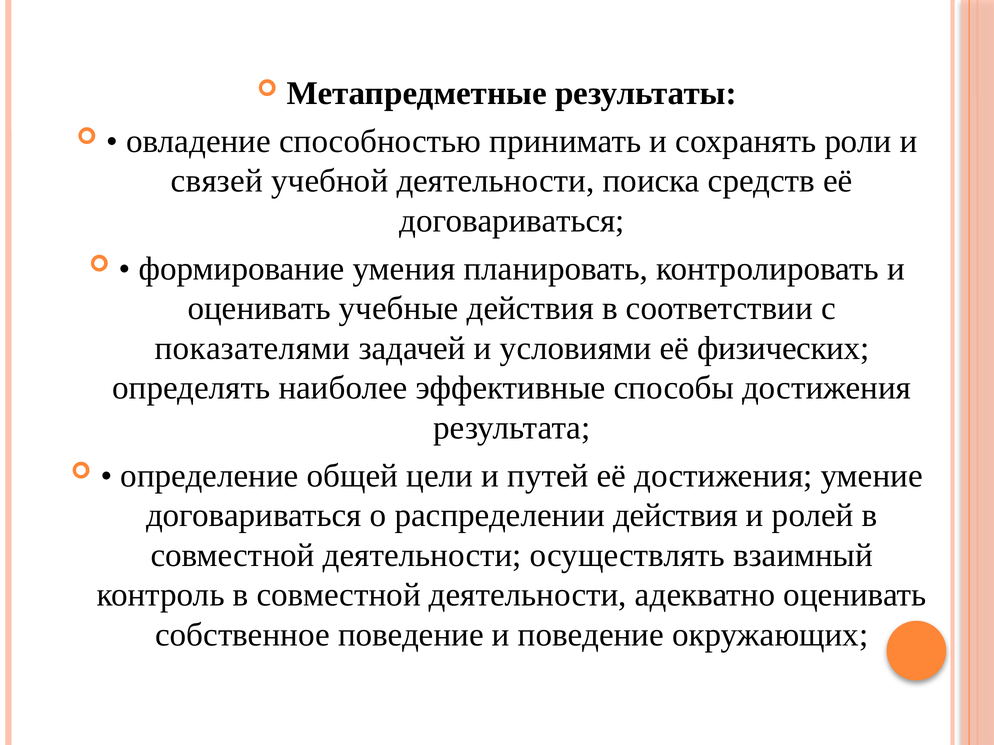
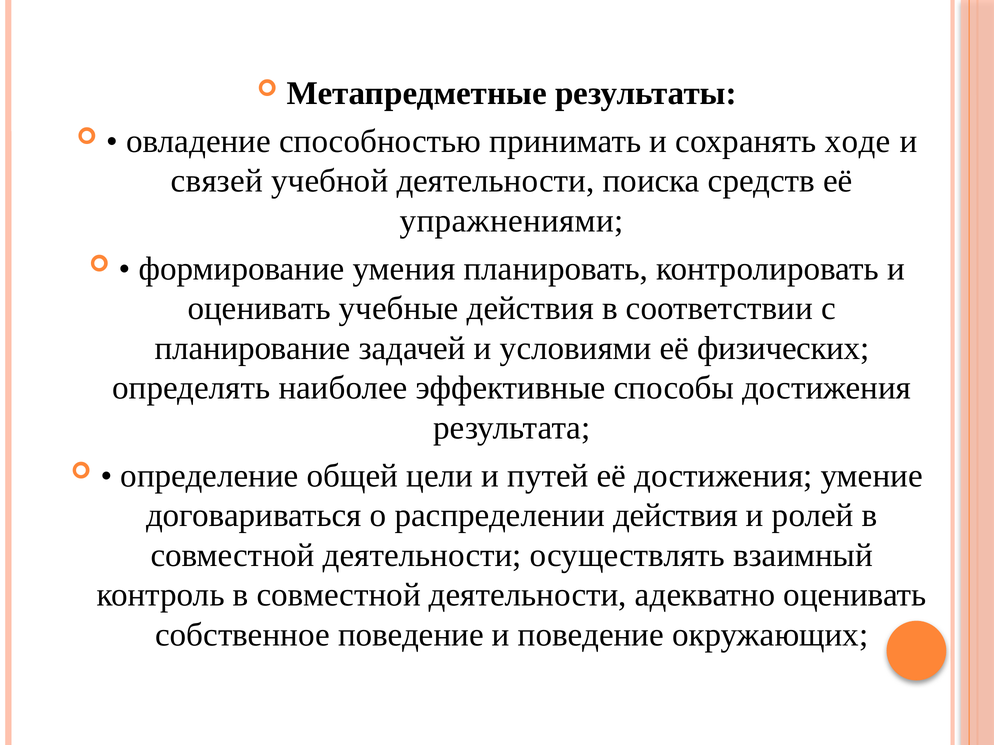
роли: роли -> ходе (858, 141)
договариваться: договариваться -> упражнениями (512, 221)
показателями: показателями -> планирование (253, 349)
